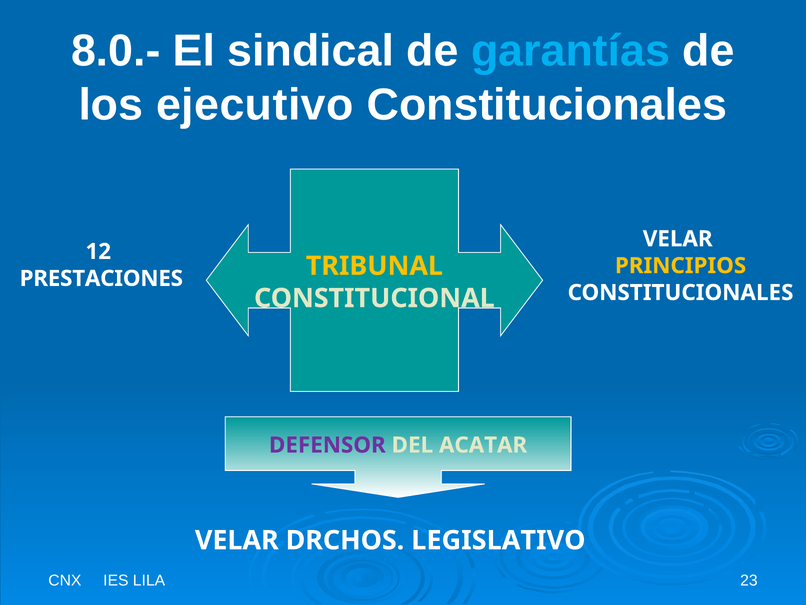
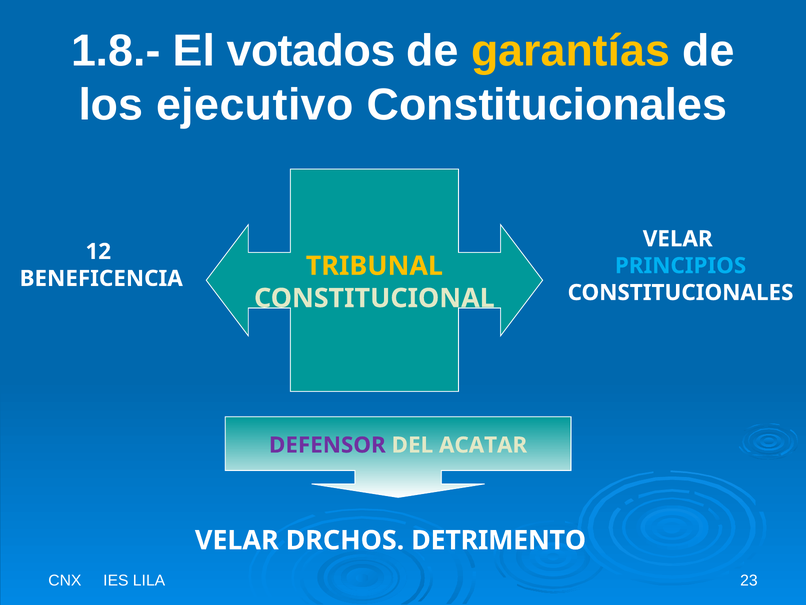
8.0.-: 8.0.- -> 1.8.- (116, 51)
sindical: sindical -> votados (311, 51)
garantías colour: light blue -> yellow (570, 51)
PRINCIPIOS colour: yellow -> light blue (681, 266)
PRESTACIONES: PRESTACIONES -> BENEFICENCIA (101, 278)
LEGISLATIVO: LEGISLATIVO -> DETRIMENTO (499, 540)
